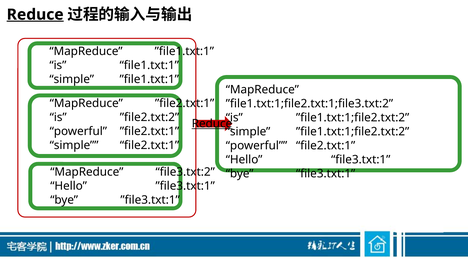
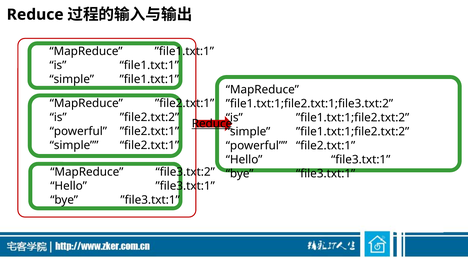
Reduce underline: present -> none (35, 15)
